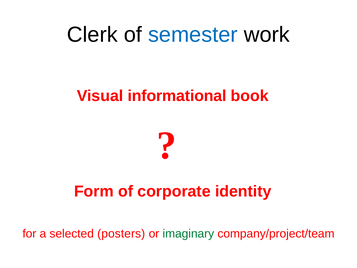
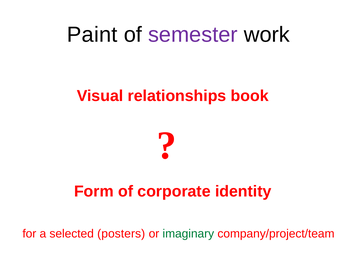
Clerk: Clerk -> Paint (92, 35)
semester colour: blue -> purple (193, 35)
informational: informational -> relationships (177, 96)
